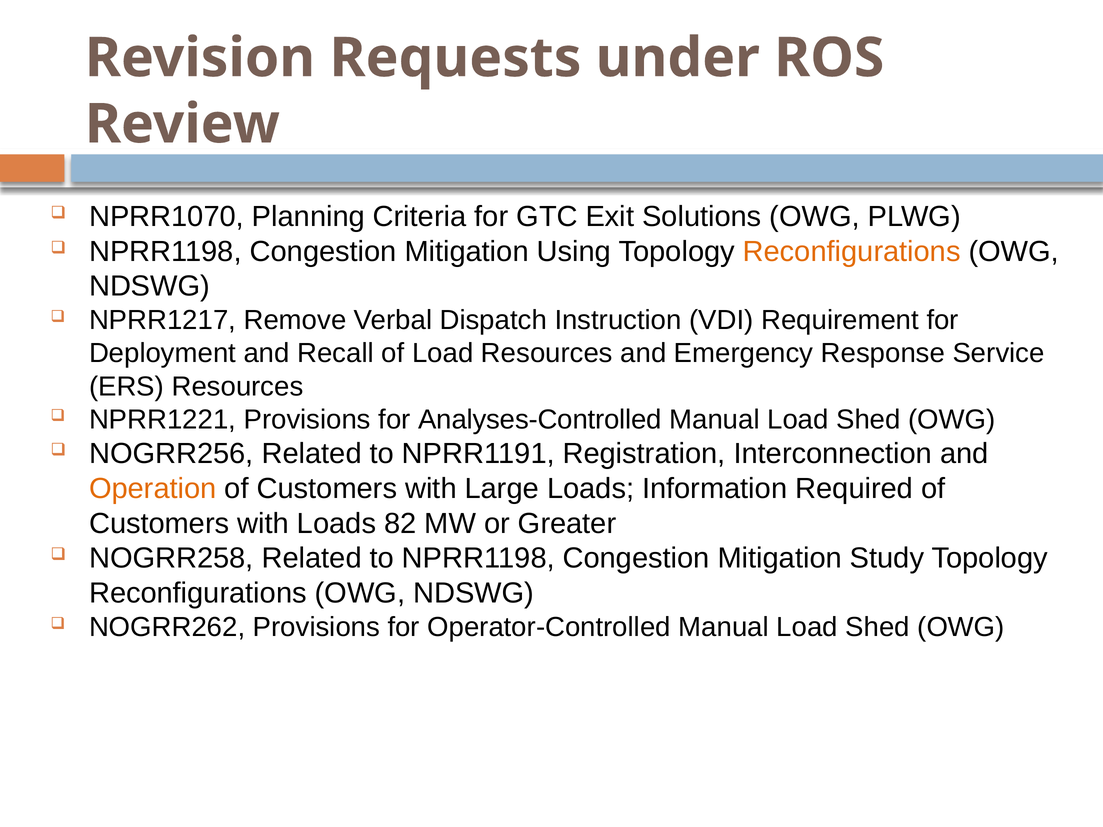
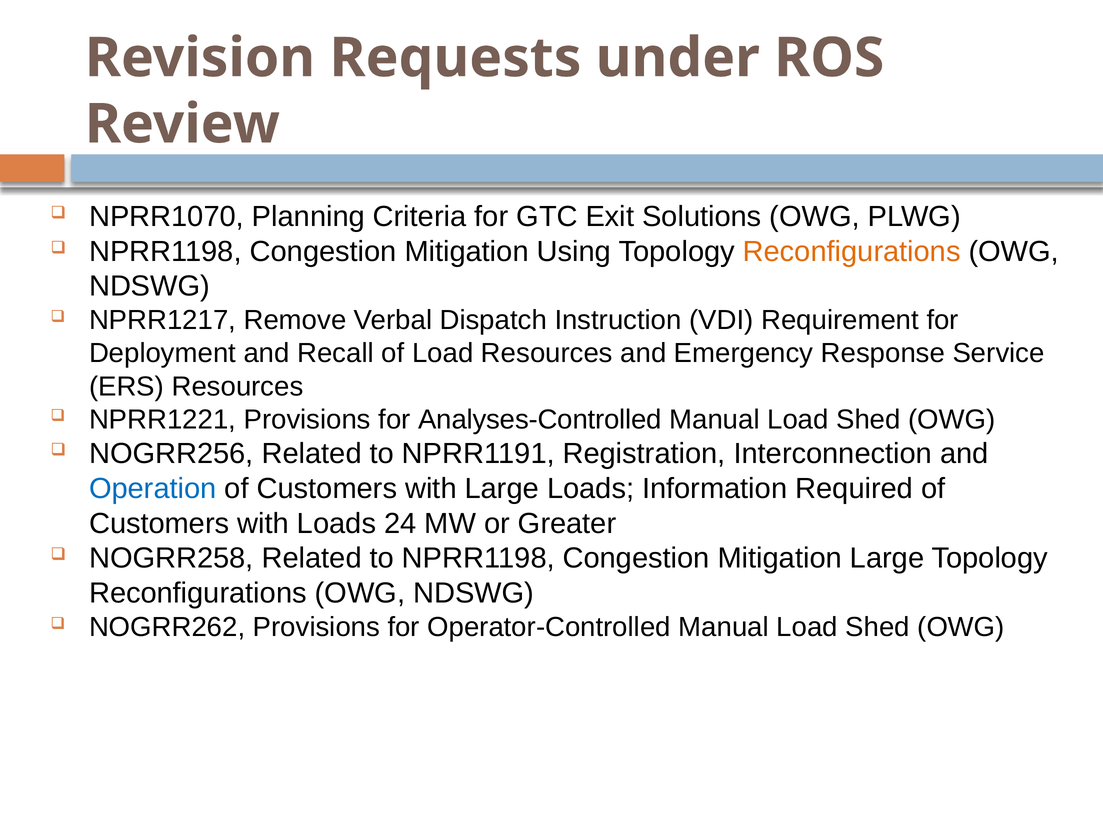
Operation colour: orange -> blue (153, 489)
82: 82 -> 24 (400, 524)
Mitigation Study: Study -> Large (887, 558)
